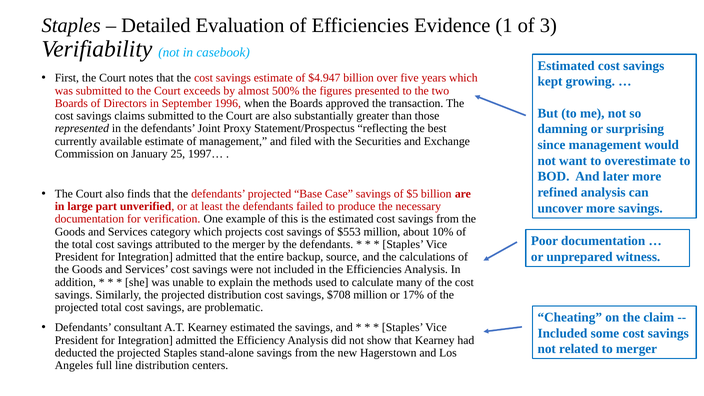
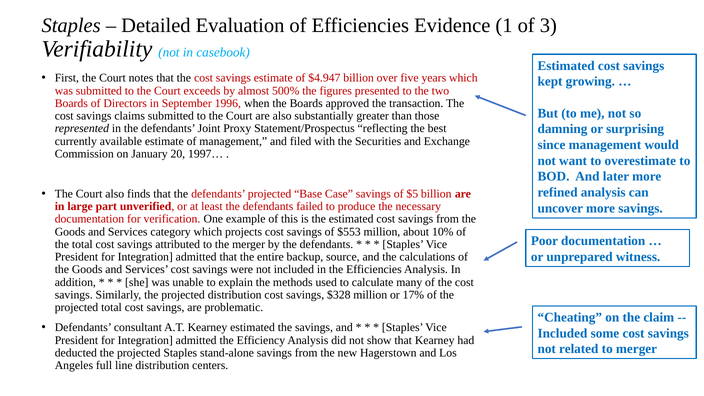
25: 25 -> 20 (178, 154)
$708: $708 -> $328 (339, 295)
